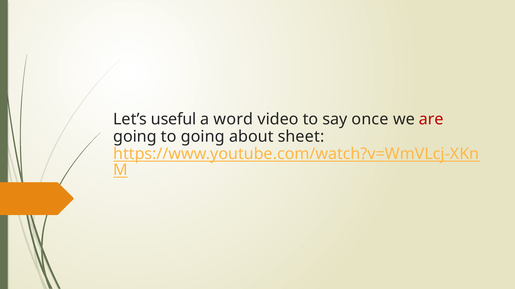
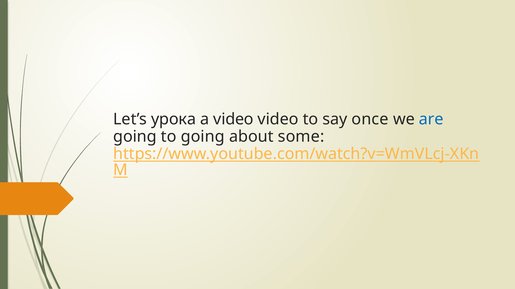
useful: useful -> урока (174, 119)
a word: word -> video (234, 119)
are colour: red -> blue (431, 119)
sheet: sheet -> some (301, 137)
